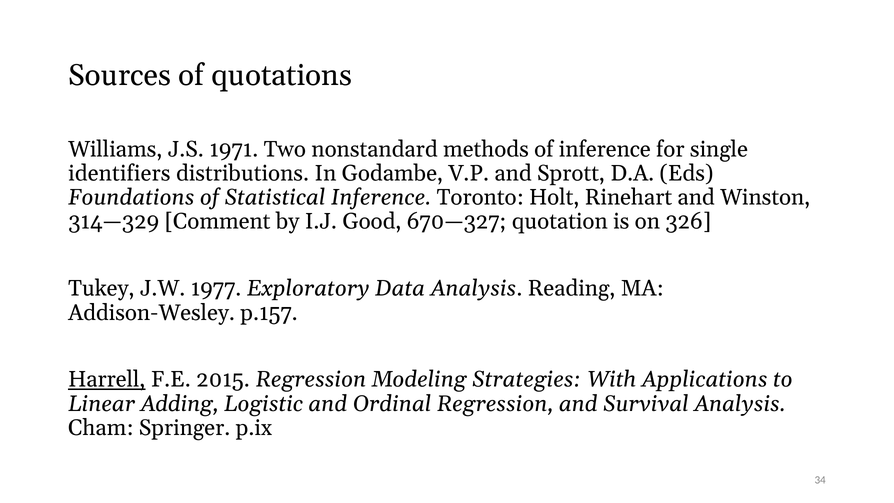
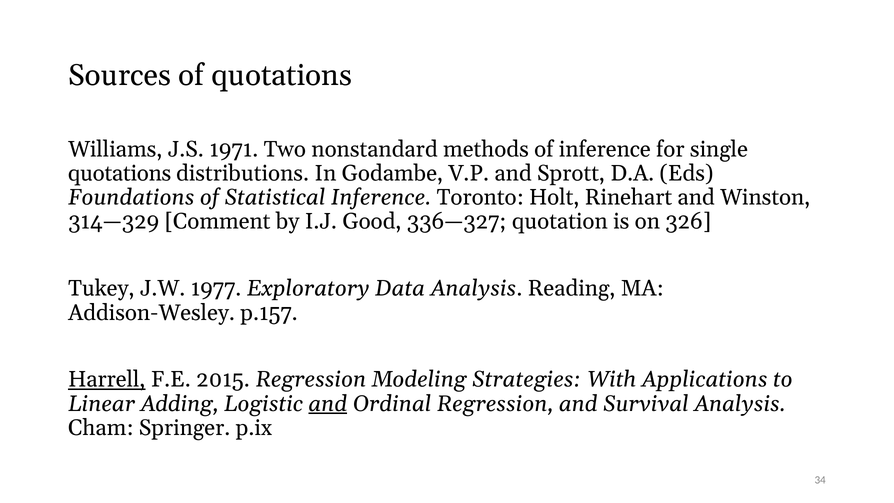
identifiers: identifiers -> quotations (120, 173)
670—327: 670—327 -> 336—327 (457, 222)
and underline: none -> present (328, 404)
